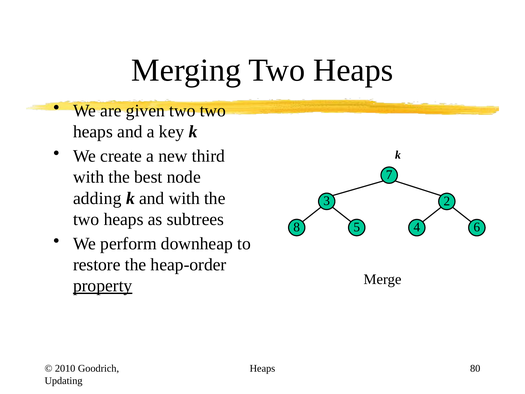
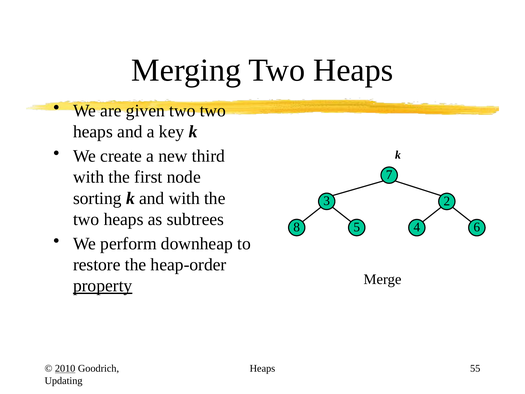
best: best -> first (148, 177)
adding: adding -> sorting (97, 198)
2010 underline: none -> present (65, 368)
80: 80 -> 55 (475, 368)
